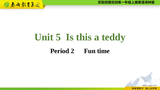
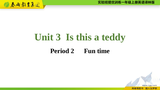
5: 5 -> 3 (58, 37)
